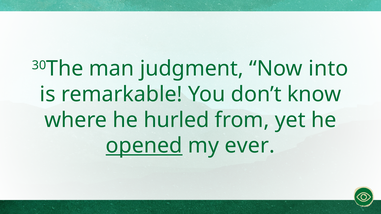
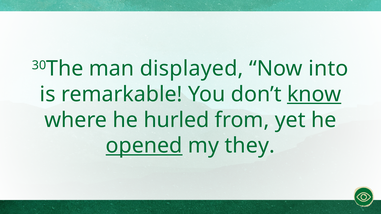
judgment: judgment -> displayed (192, 69)
know underline: none -> present (314, 94)
ever: ever -> they (250, 146)
